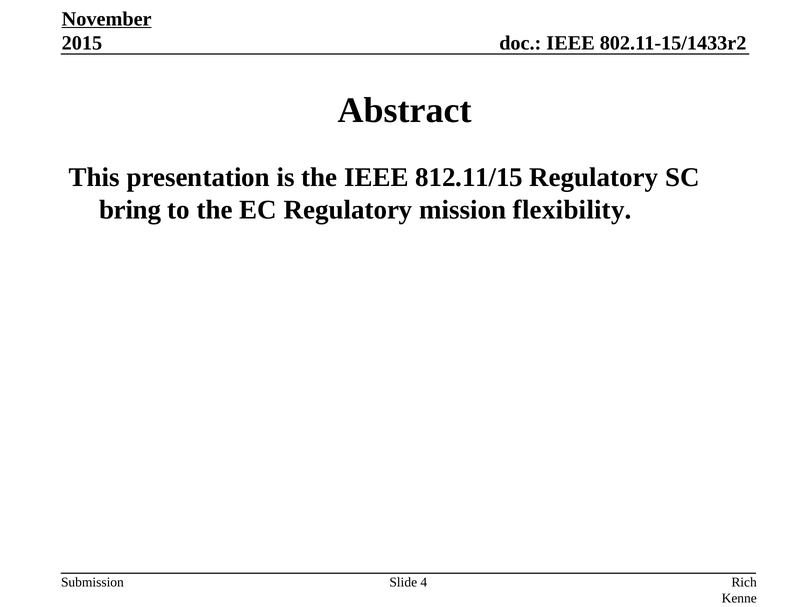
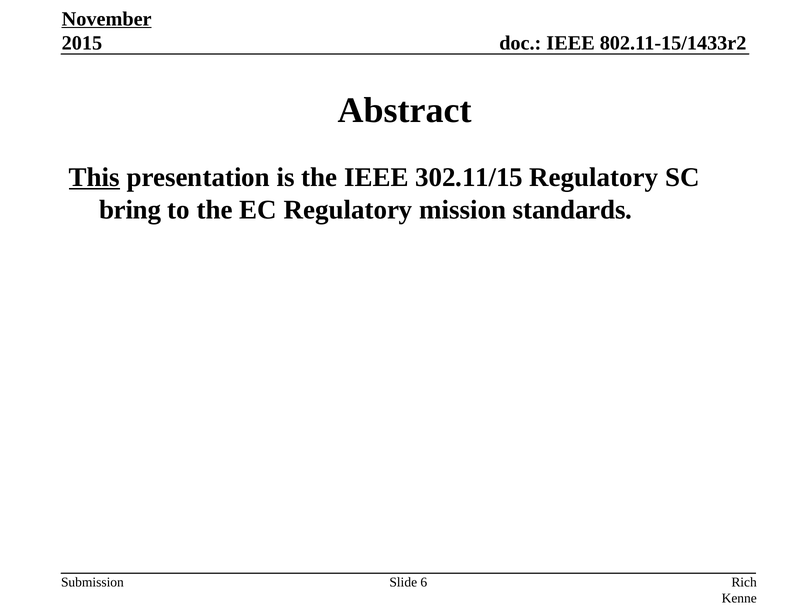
This underline: none -> present (94, 177)
812.11/15: 812.11/15 -> 302.11/15 (469, 177)
flexibility: flexibility -> standards (572, 210)
4: 4 -> 6 (424, 583)
